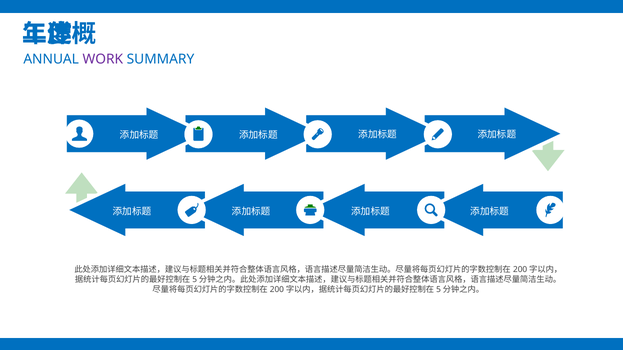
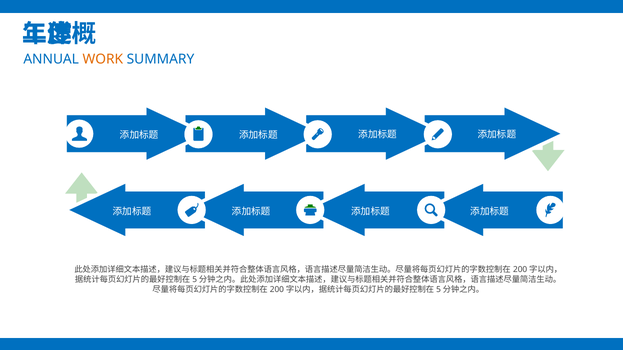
WORK colour: purple -> orange (103, 59)
